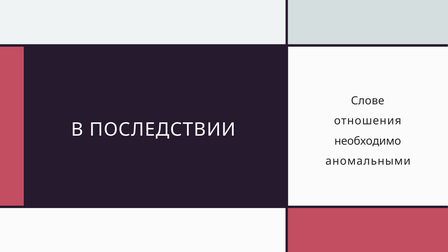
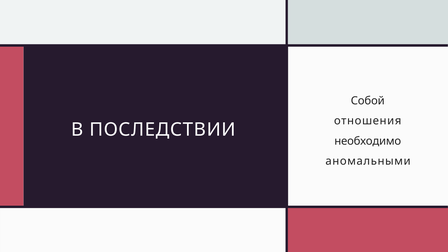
Слове: Слове -> Собой (368, 101)
